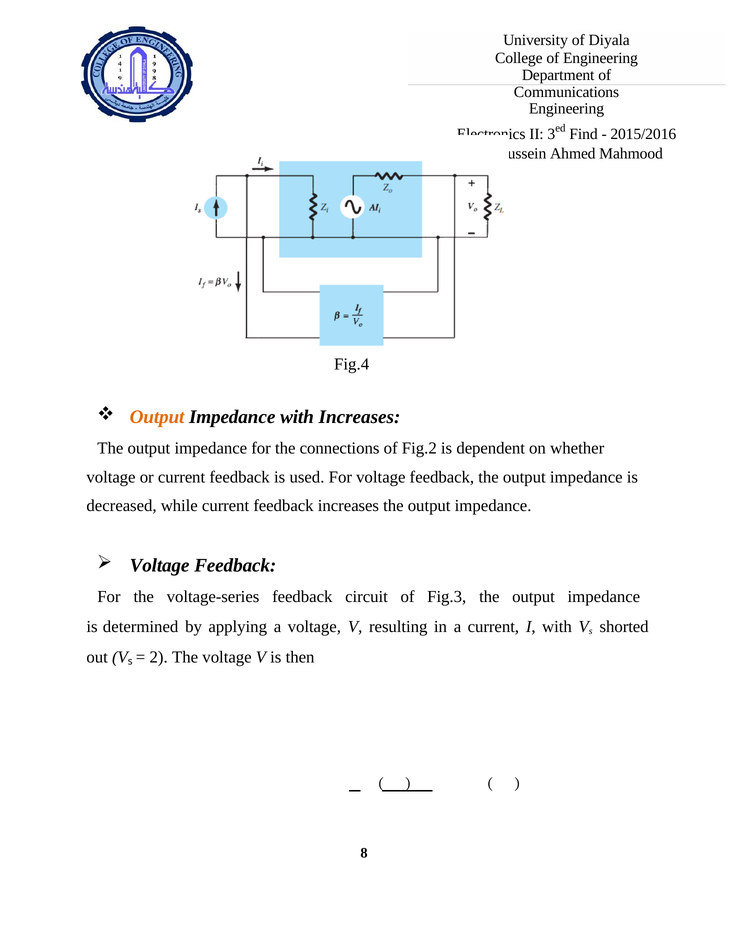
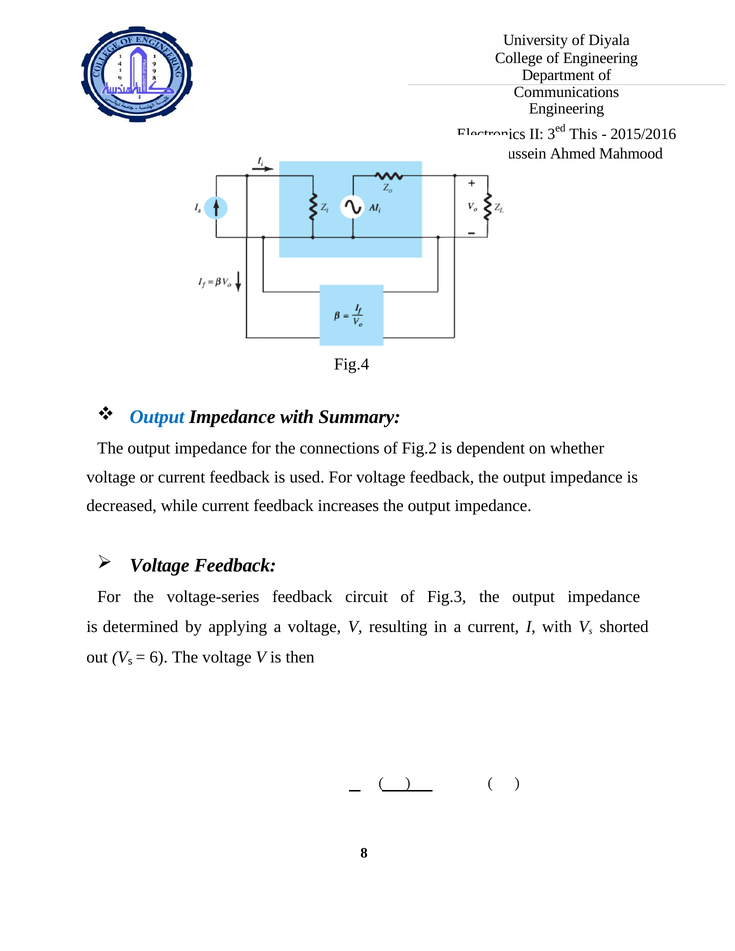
Find: Find -> This (583, 134)
Output colour: orange -> blue (157, 417)
with Increases: Increases -> Summary (360, 417)
2: 2 -> 6 (159, 657)
